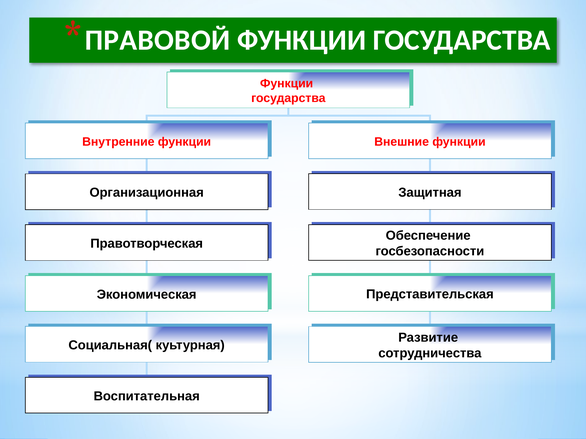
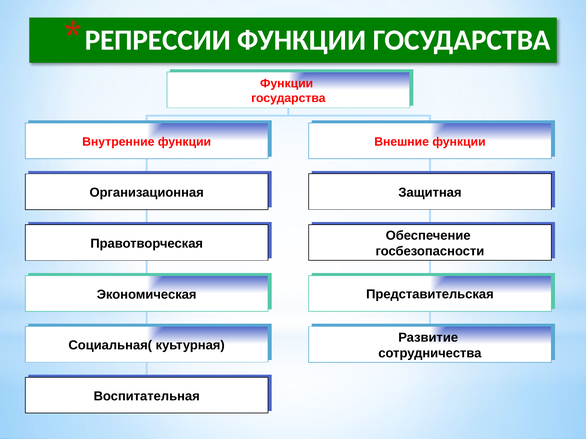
ПРАВОВОЙ: ПРАВОВОЙ -> РЕПРЕССИИ (158, 40)
